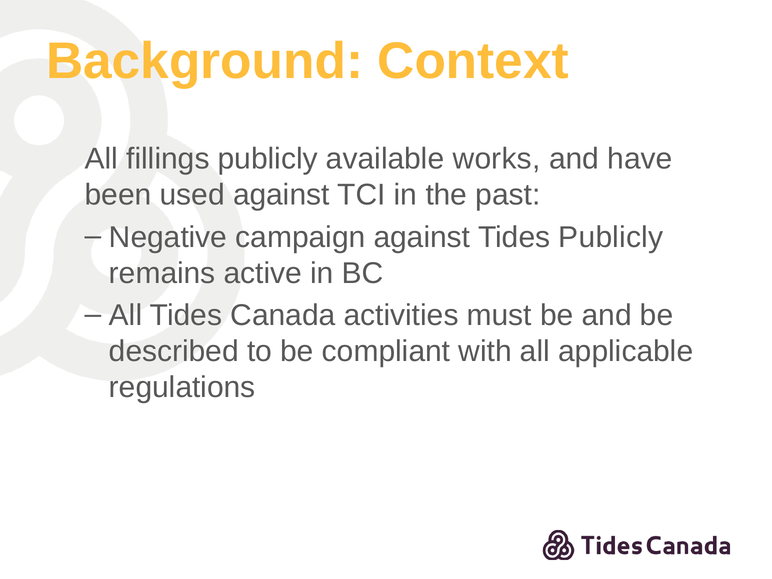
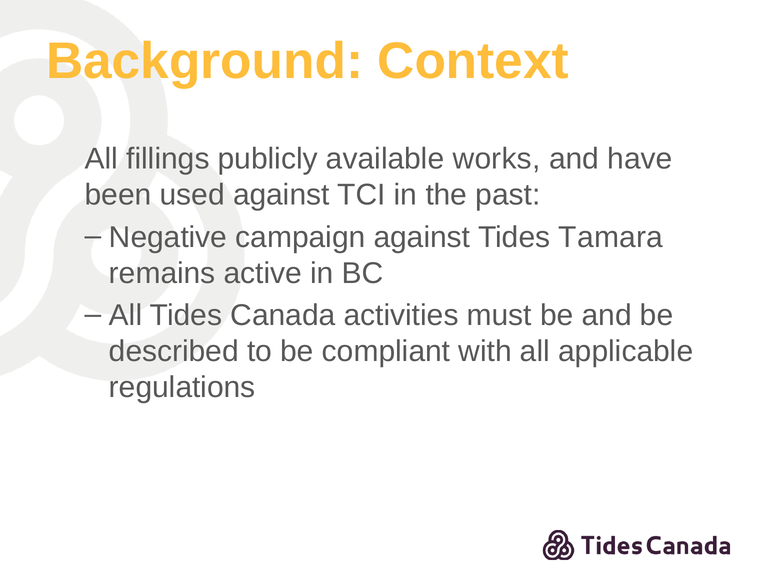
Tides Publicly: Publicly -> Tamara (611, 237)
